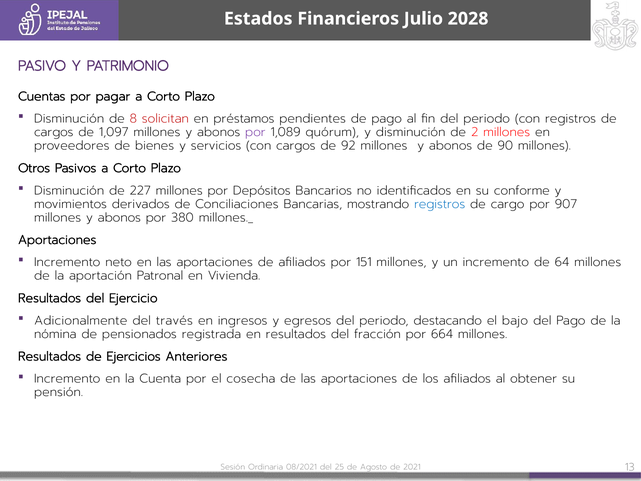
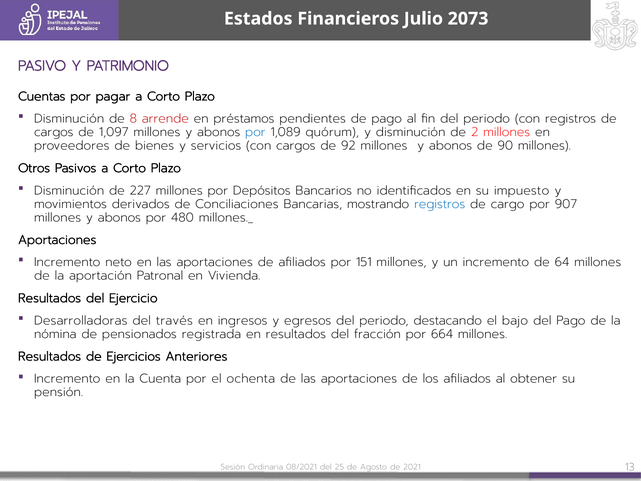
2028: 2028 -> 2073 (468, 19)
solicitan: solicitan -> arrende (165, 119)
por colour: purple -> blue (255, 132)
conforme: conforme -> impuesto (522, 190)
380: 380 -> 480 (182, 217)
Adicionalmente: Adicionalmente -> Desarrolladoras (81, 320)
cosecha: cosecha -> ochenta (251, 379)
